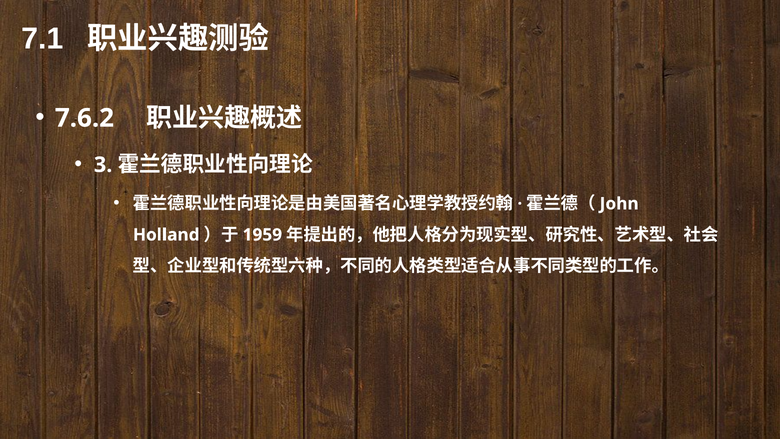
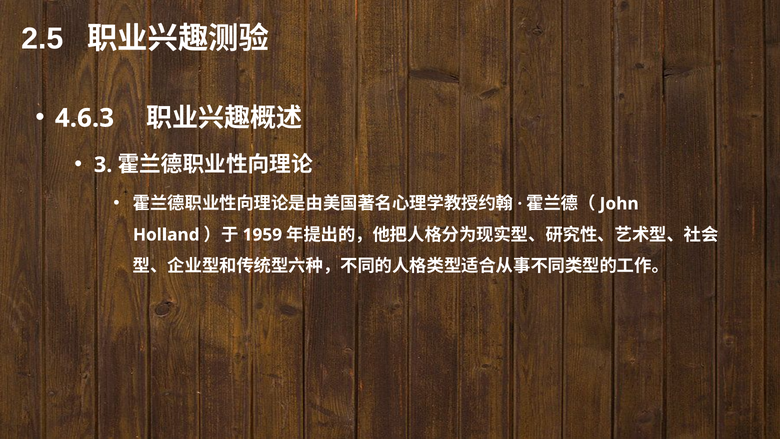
7.1: 7.1 -> 2.5 (42, 38)
7.6.2: 7.6.2 -> 4.6.3 (84, 118)
